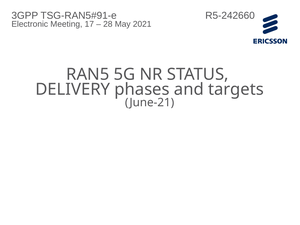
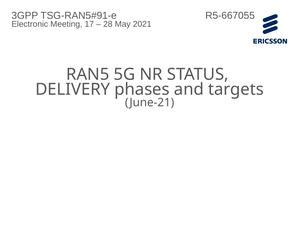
R5-242660: R5-242660 -> R5-667055 (230, 16)
